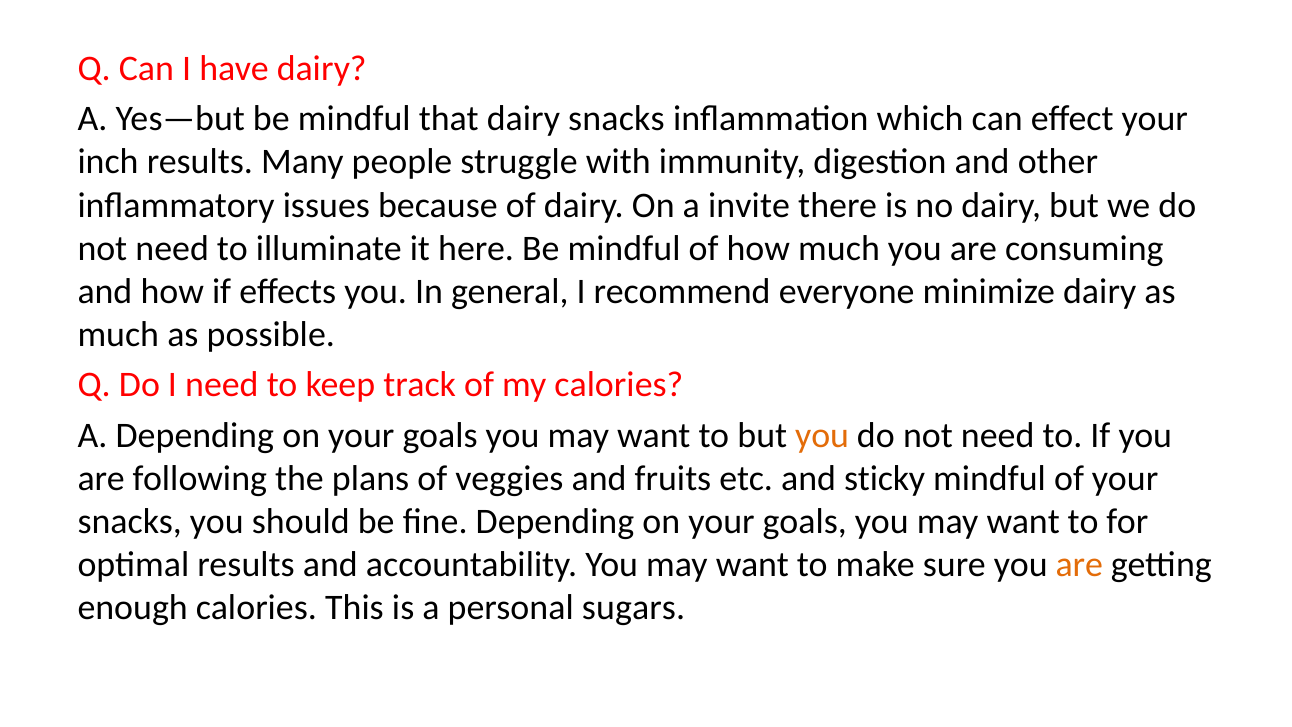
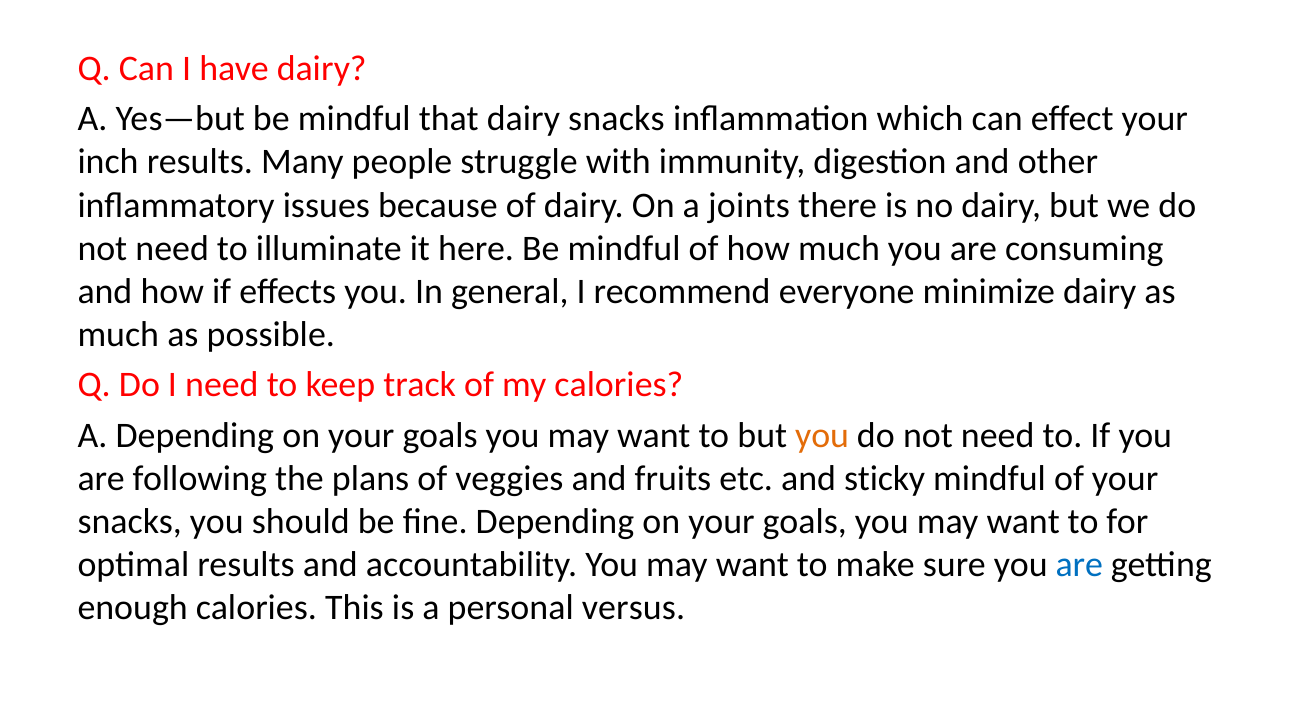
invite: invite -> joints (749, 205)
are colour: orange -> blue (1079, 565)
sugars: sugars -> versus (634, 608)
